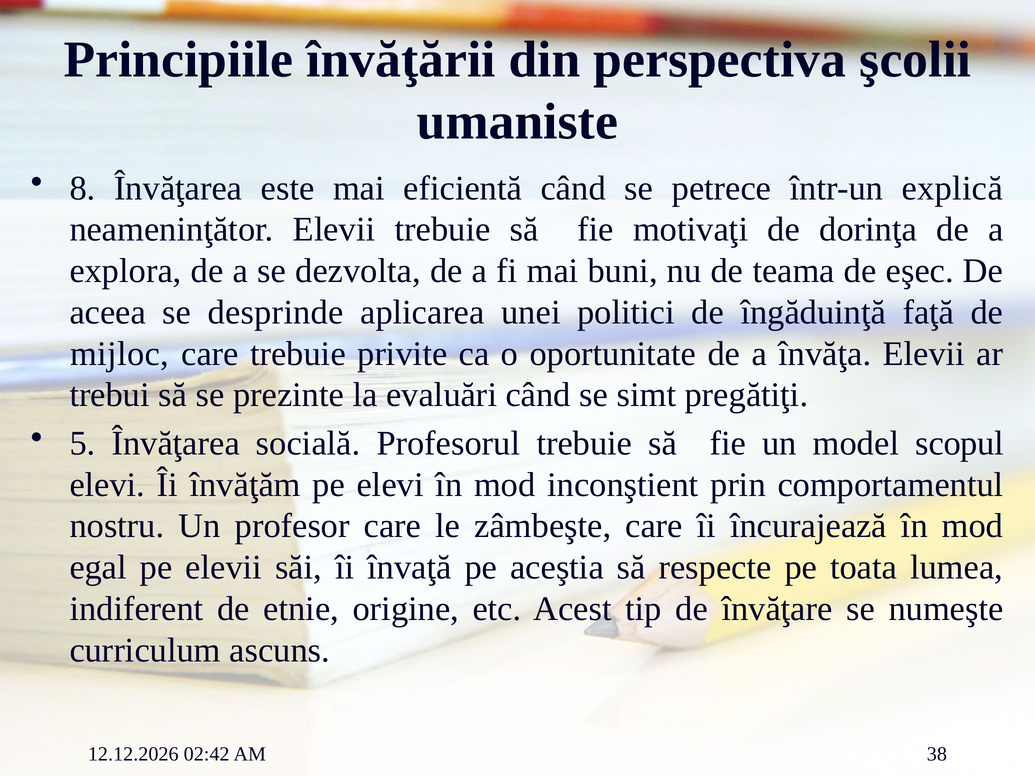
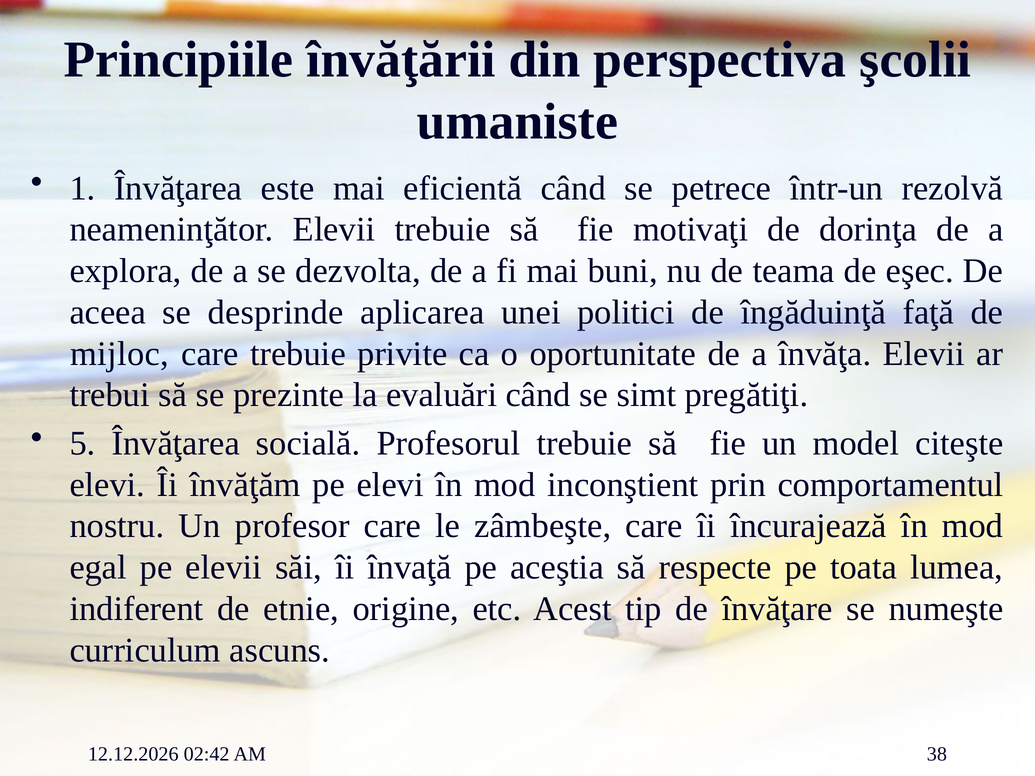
8: 8 -> 1 (82, 188)
explică: explică -> rezolvă (952, 188)
scopul: scopul -> citeşte (959, 443)
